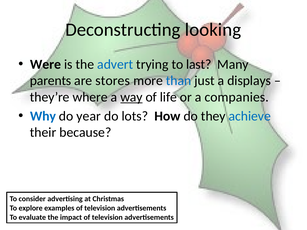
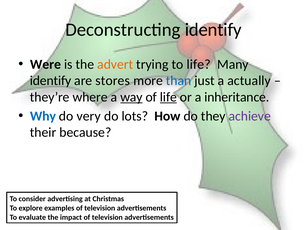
Deconstructing looking: looking -> identify (213, 30)
advert colour: blue -> orange (115, 64)
to last: last -> life (199, 64)
parents: parents -> identify (51, 81)
displays: displays -> actually (249, 81)
life underline: none -> present (168, 97)
companies: companies -> inheritance (237, 97)
year: year -> very (89, 116)
achieve colour: blue -> purple (250, 116)
